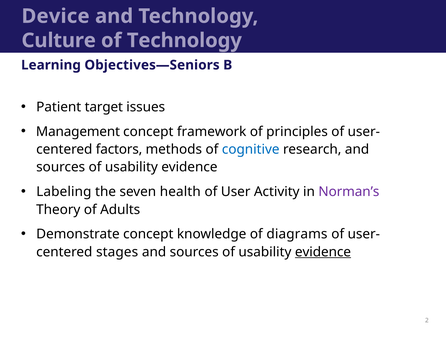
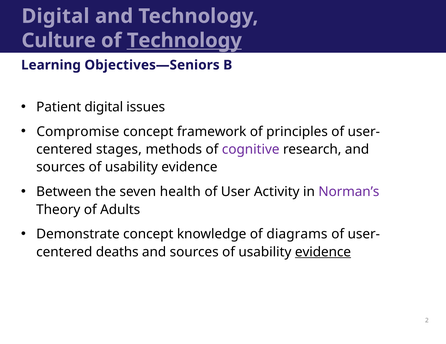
Device: Device -> Digital (56, 16)
Technology underline: none -> present (184, 41)
Patient target: target -> digital (104, 107)
Management: Management -> Compromise (78, 132)
factors: factors -> stages (119, 150)
cognitive colour: blue -> purple (251, 150)
Labeling: Labeling -> Between (64, 192)
stages: stages -> deaths (117, 252)
